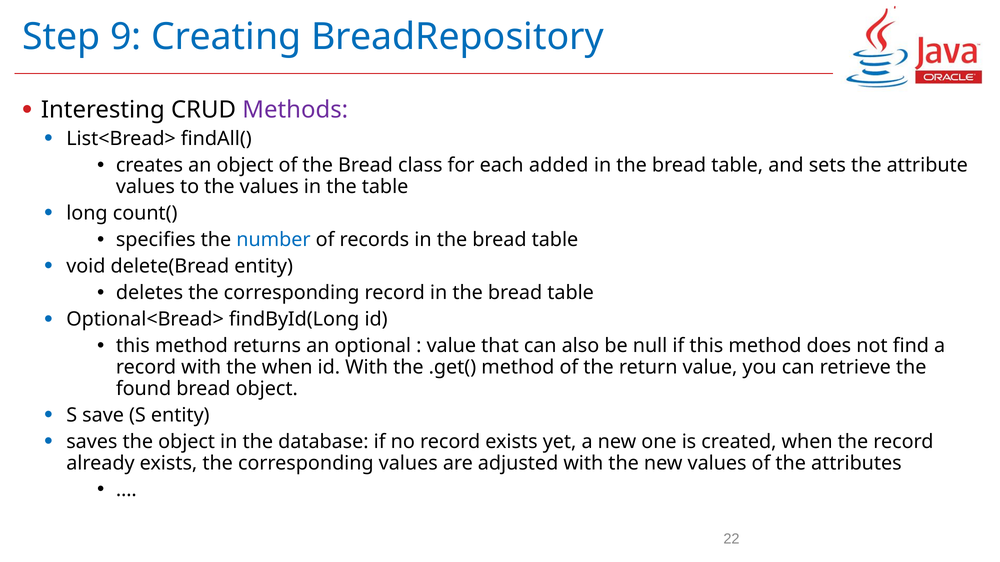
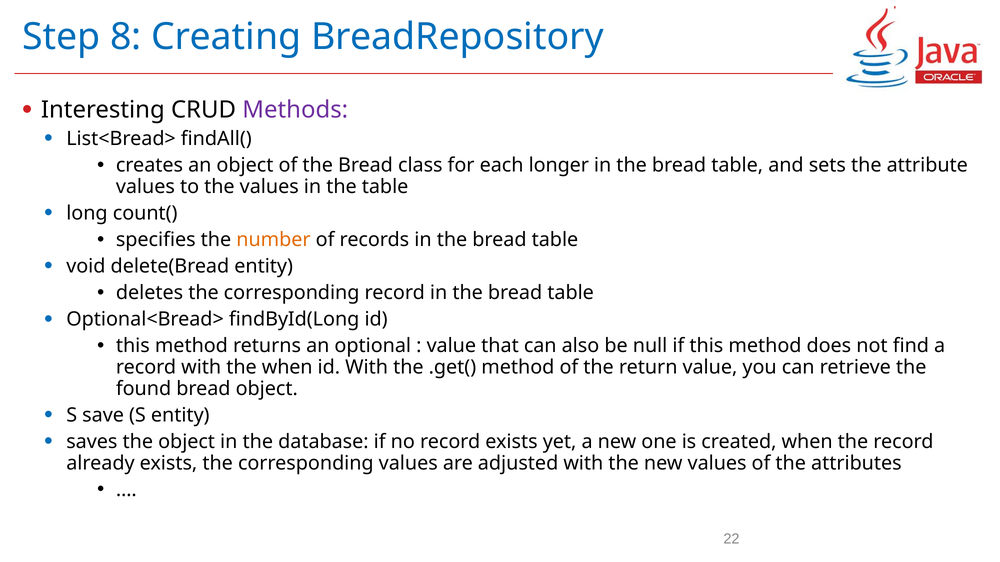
9: 9 -> 8 (126, 37)
added: added -> longer (559, 165)
number colour: blue -> orange (273, 240)
